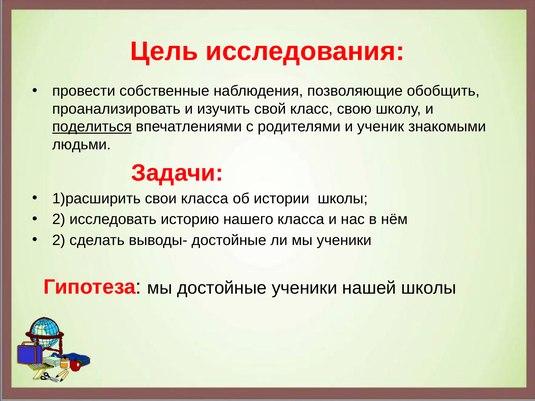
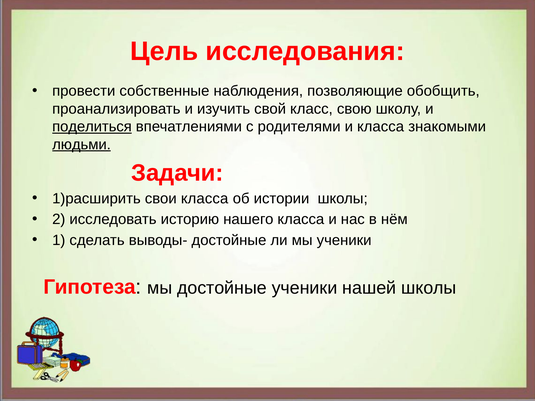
и ученик: ученик -> класса (381, 127)
людьми underline: none -> present (82, 145)
2: 2 -> 1 (59, 240)
